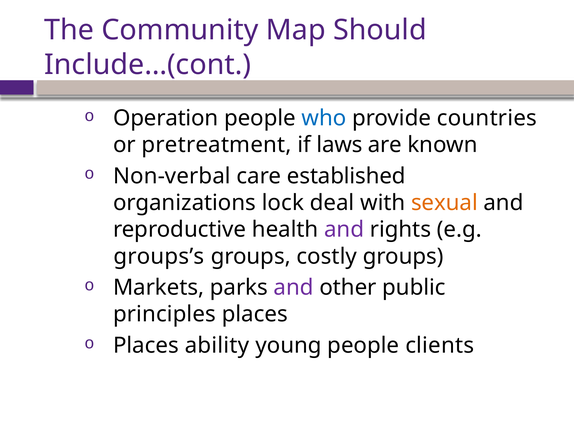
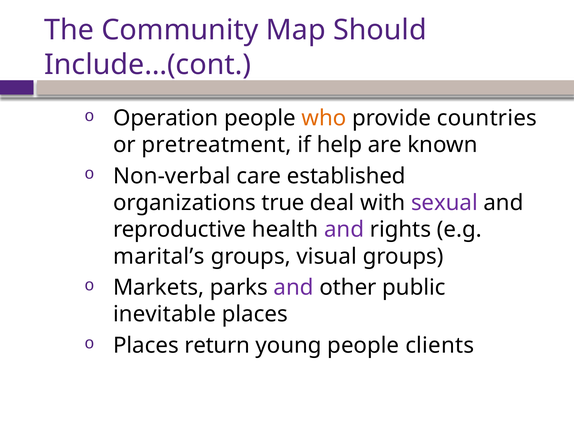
who colour: blue -> orange (324, 118)
laws: laws -> help (339, 145)
lock: lock -> true (283, 203)
sexual colour: orange -> purple (444, 203)
groups’s: groups’s -> marital’s (159, 257)
costly: costly -> visual (327, 257)
principles: principles -> inevitable (165, 315)
ability: ability -> return (217, 346)
